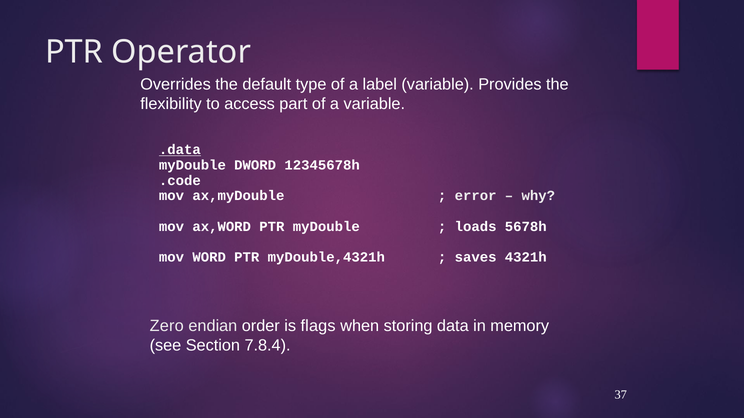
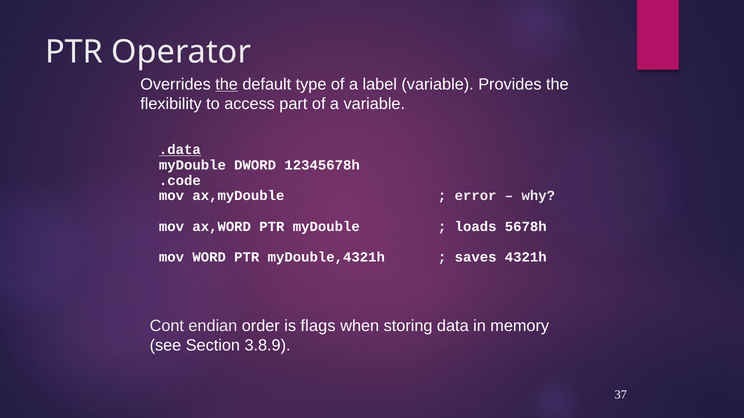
the underline: none -> present (227, 84)
Zero: Zero -> Cont (167, 326)
7.8.4: 7.8.4 -> 3.8.9 (268, 346)
